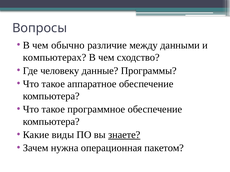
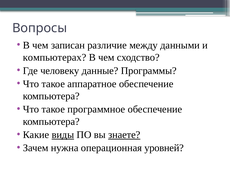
обычно: обычно -> записан (68, 45)
виды underline: none -> present (63, 135)
пакетом: пакетом -> уровней (164, 148)
